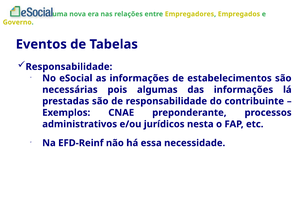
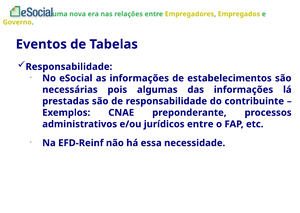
jurídicos nesta: nesta -> entre (200, 124)
